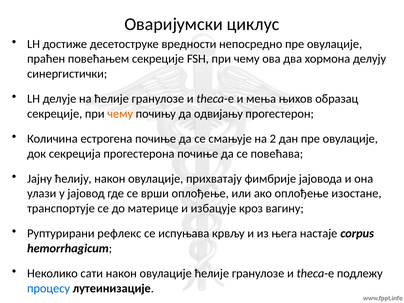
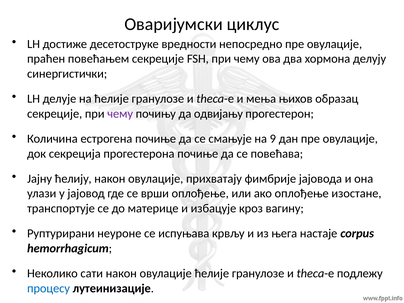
чему colour: orange -> purple (120, 114)
2: 2 -> 9 (273, 139)
рефлекс: рефлекс -> неуроне (119, 234)
